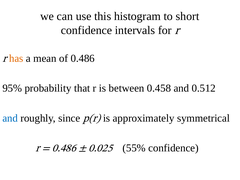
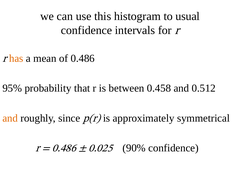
short: short -> usual (188, 16)
and colour: blue -> orange (10, 118)
55%: 55% -> 90% (134, 148)
